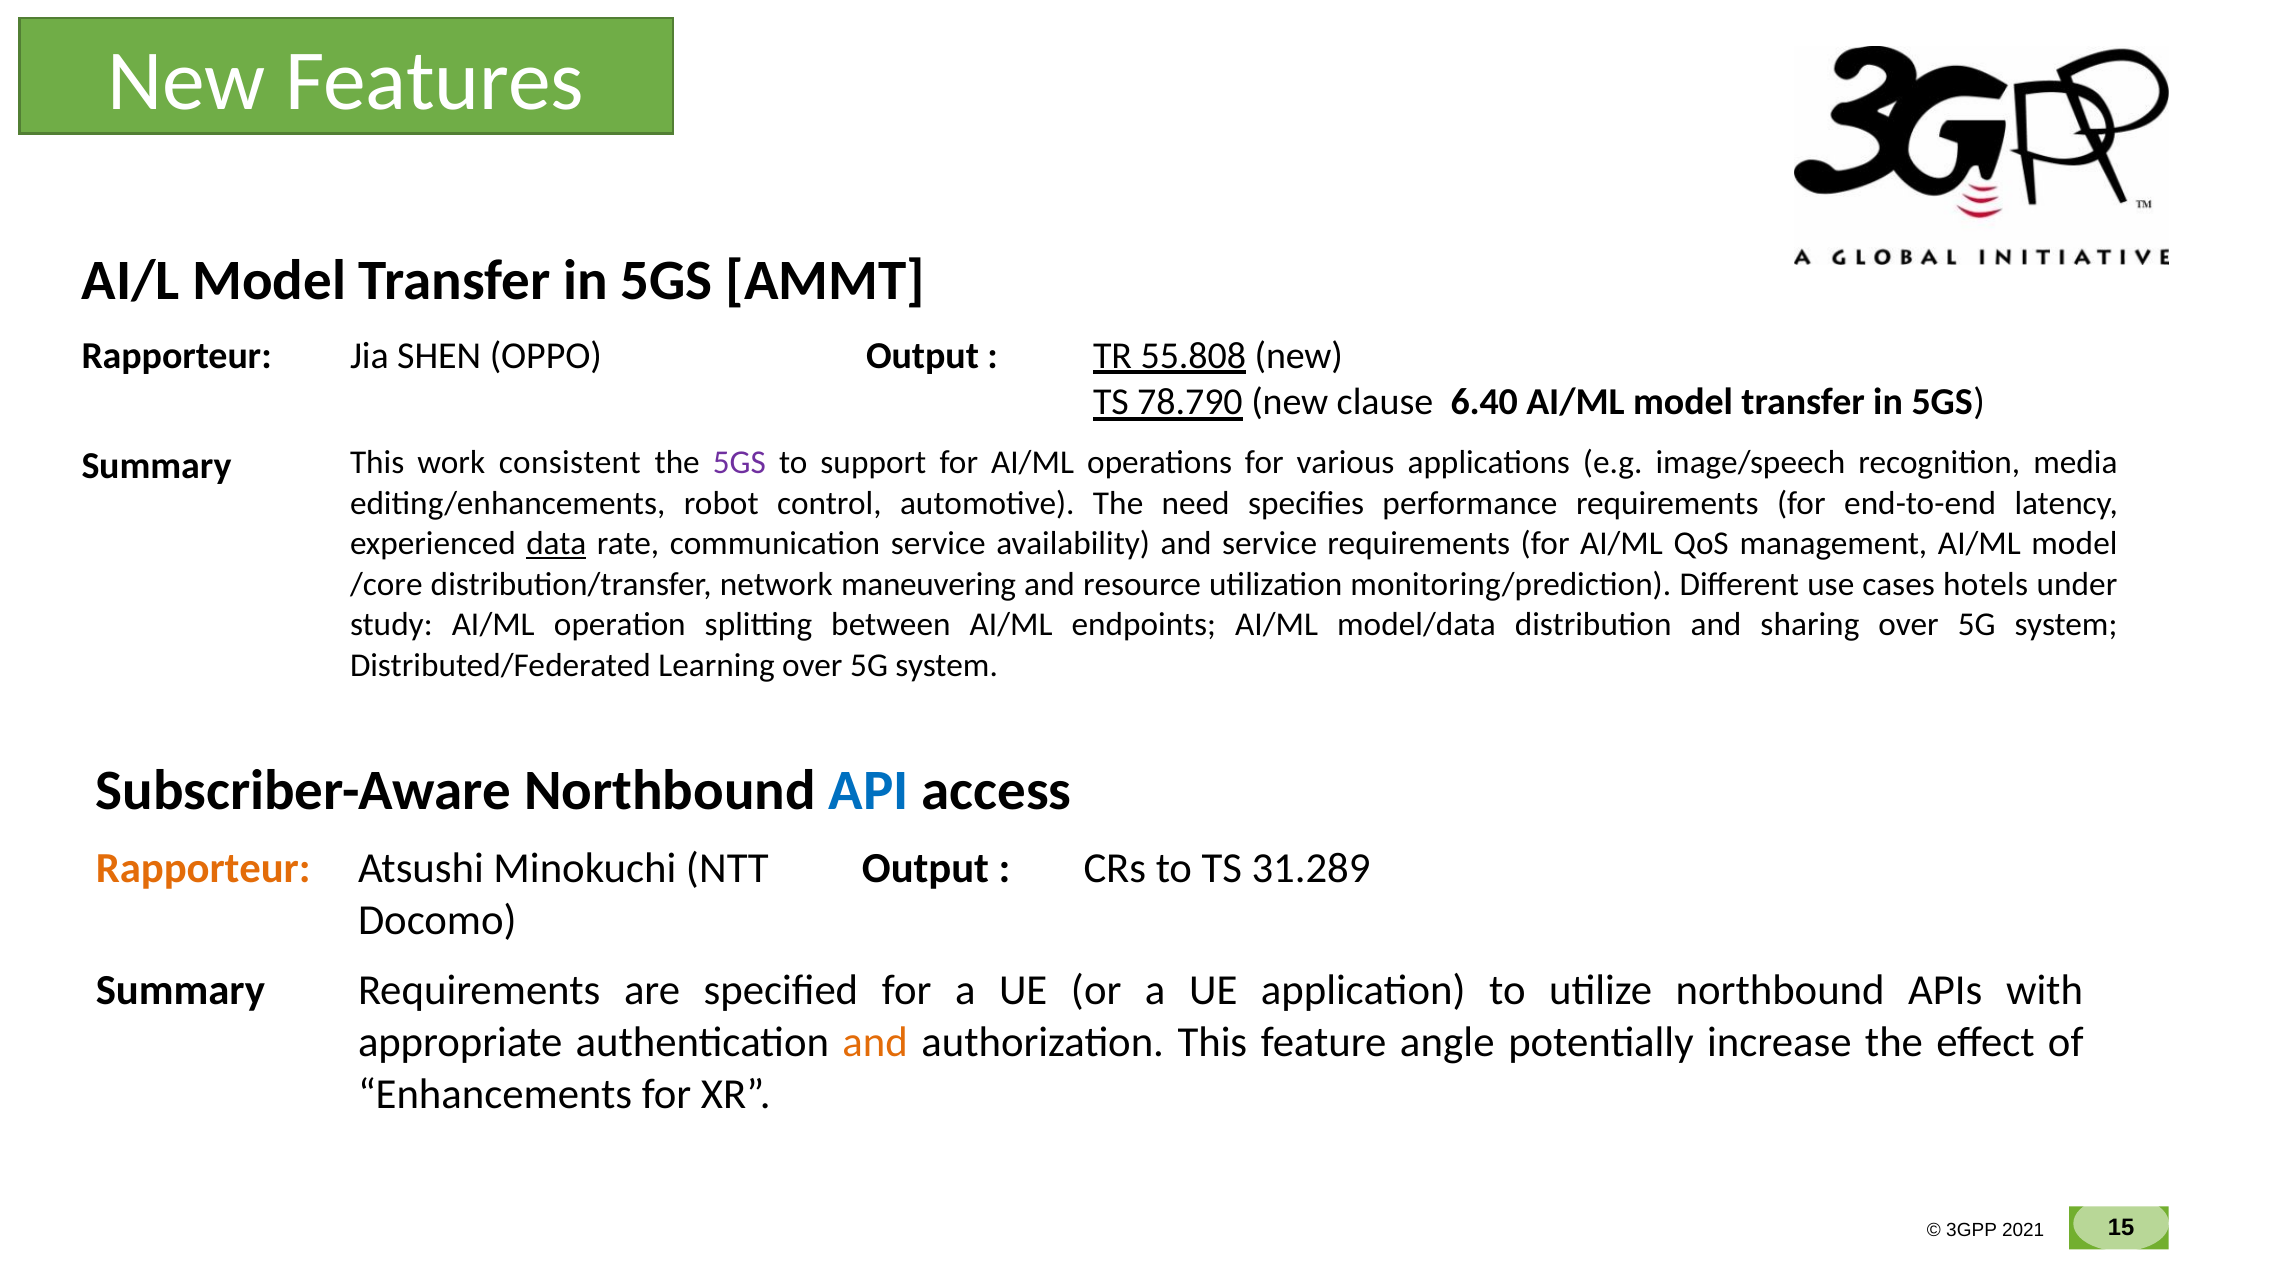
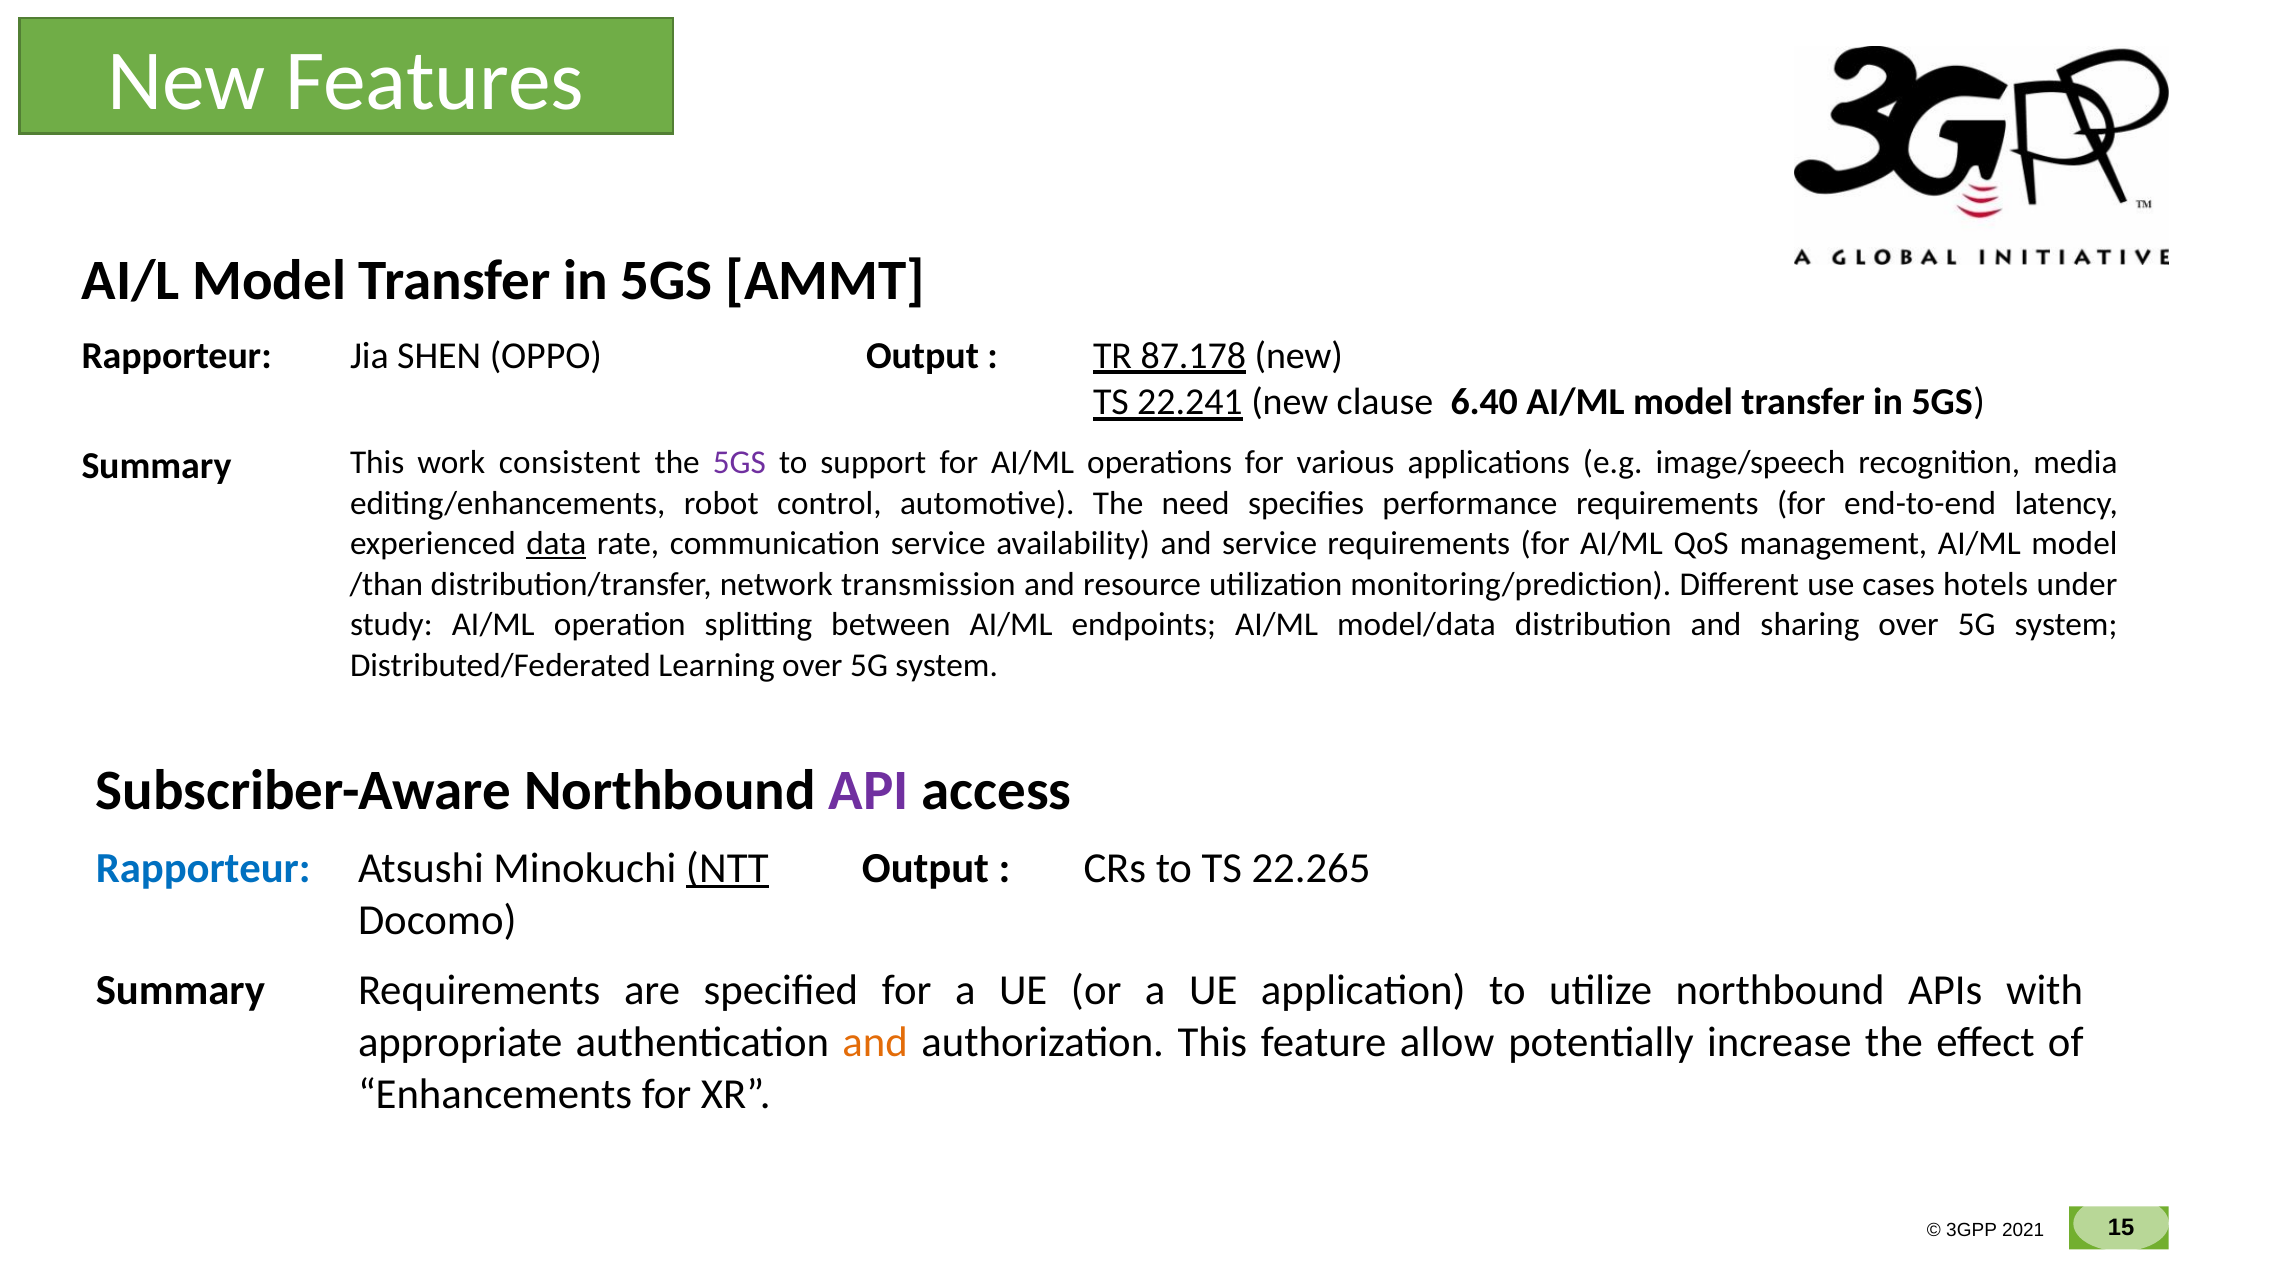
55.808: 55.808 -> 87.178 (1193, 356)
78.790: 78.790 -> 22.241 (1190, 402)
/core: /core -> /than (386, 584)
maneuvering: maneuvering -> transmission (928, 584)
API colour: blue -> purple (869, 790)
Rapporteur colour: orange -> blue (203, 868)
NTT underline: none -> present (727, 868)
31.289: 31.289 -> 22.265 (1311, 868)
angle: angle -> allow (1447, 1042)
